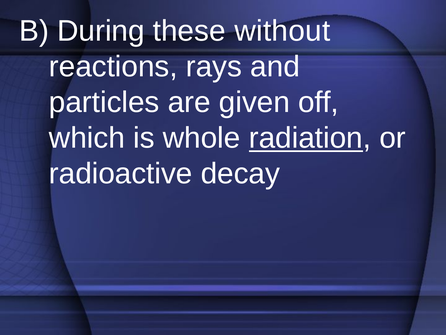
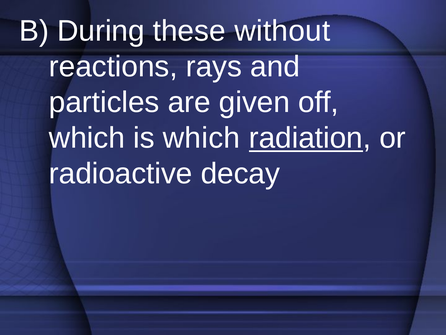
is whole: whole -> which (201, 138)
